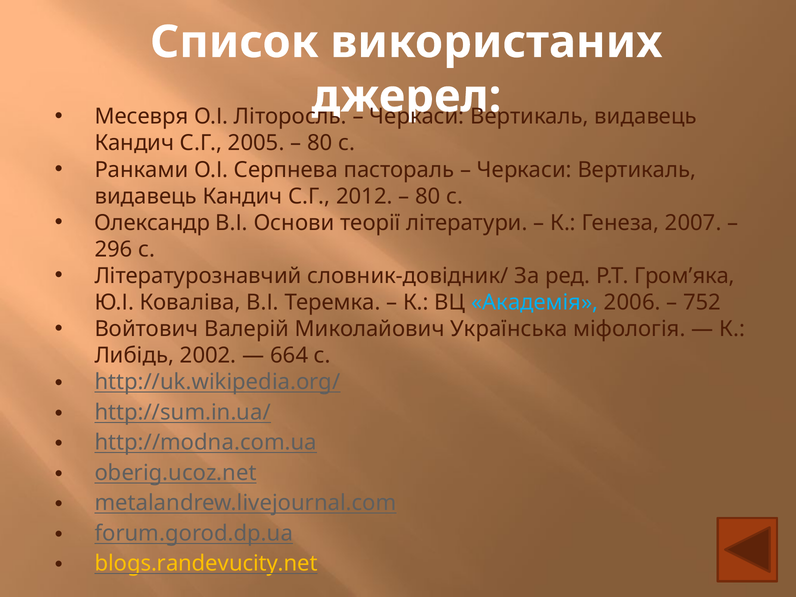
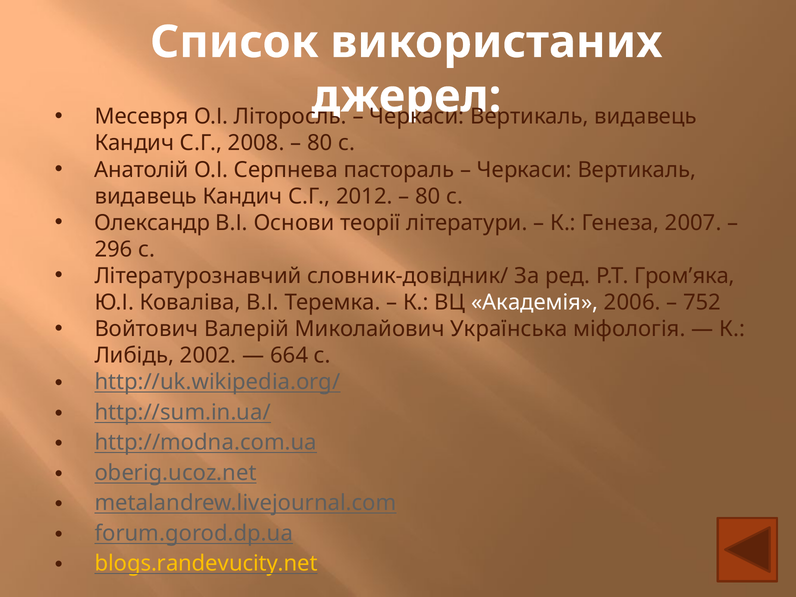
2005: 2005 -> 2008 (256, 143)
Ранками: Ранками -> Анатолій (142, 170)
Академія colour: light blue -> white (535, 302)
